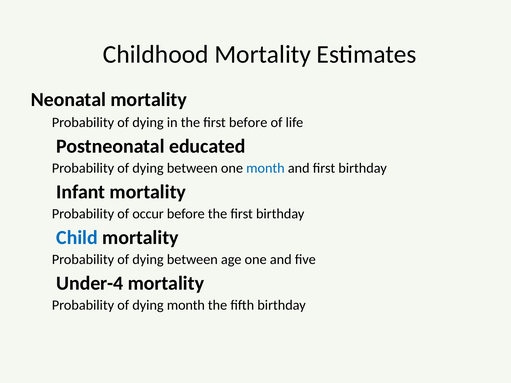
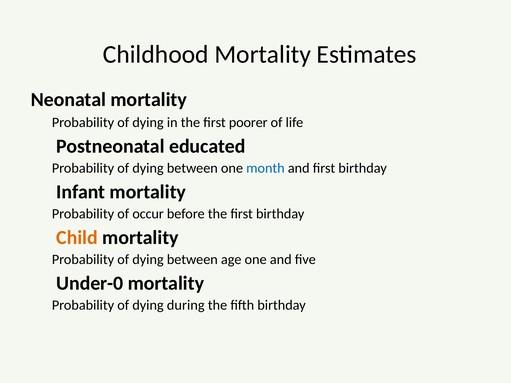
first before: before -> poorer (248, 123)
Child colour: blue -> orange (77, 238)
Under-4: Under-4 -> Under-0 (90, 283)
dying month: month -> during (186, 305)
